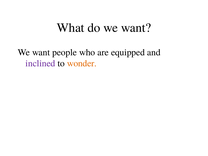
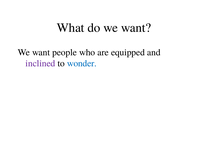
wonder colour: orange -> blue (82, 63)
